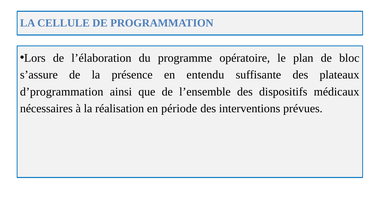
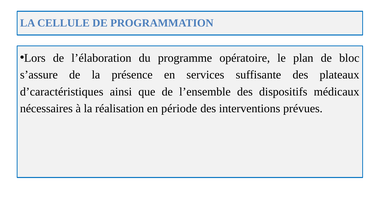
entendu: entendu -> services (205, 75)
d’programmation: d’programmation -> d’caractéristiques (62, 92)
